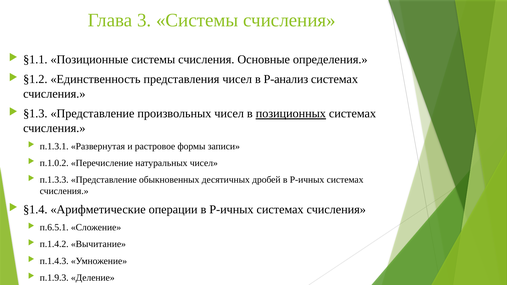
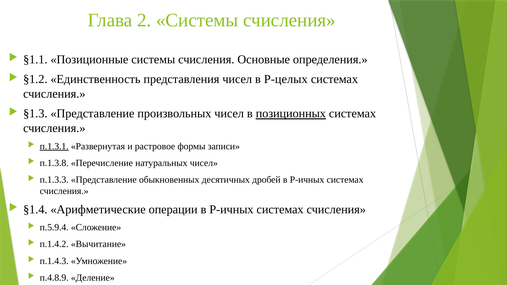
3: 3 -> 2 (144, 20)
Р-анализ: Р-анализ -> Р-целых (286, 79)
п.1.3.1 underline: none -> present (54, 146)
п.1.0.2: п.1.0.2 -> п.1.3.8 (54, 163)
п.6.5.1: п.6.5.1 -> п.5.9.4 (54, 228)
п.1.9.3: п.1.9.3 -> п.4.8.9 (54, 278)
